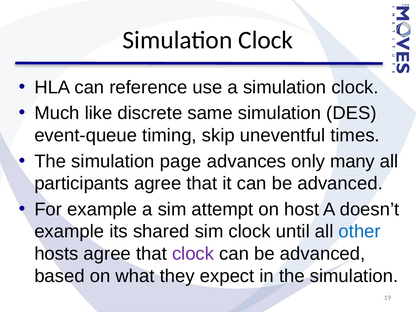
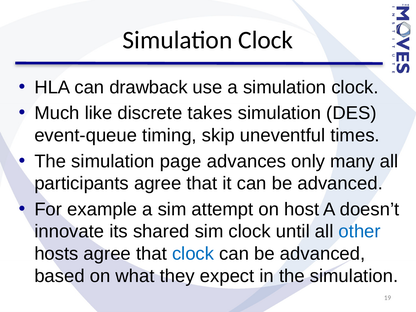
reference: reference -> drawback (148, 87)
same: same -> takes (210, 113)
example: example -> innovate (69, 232)
clock colour: purple -> blue (193, 254)
